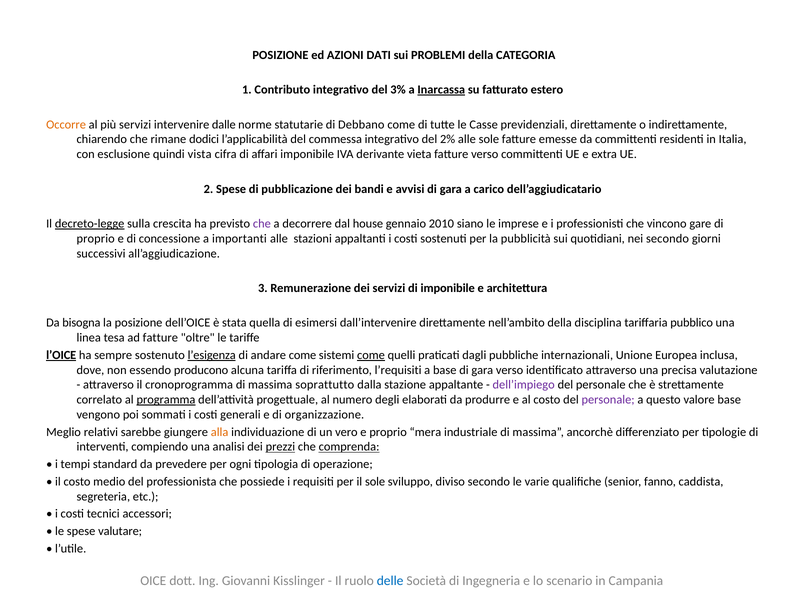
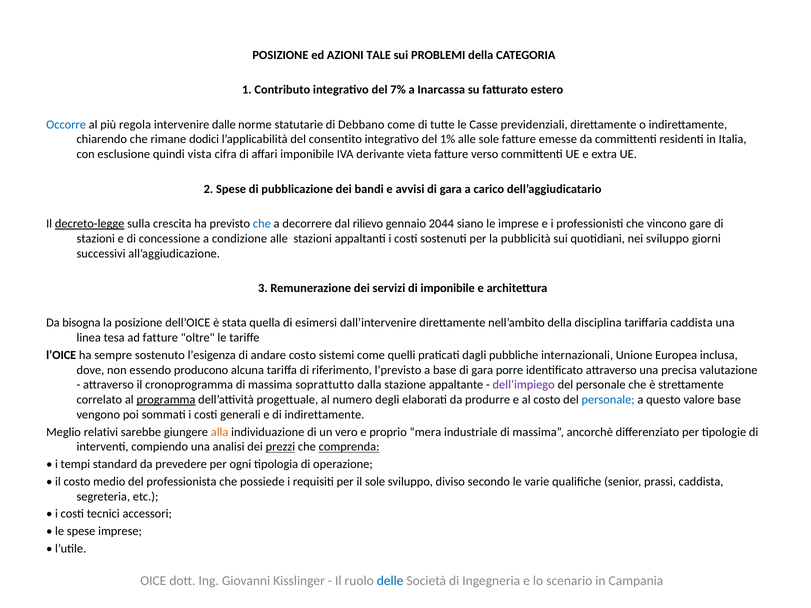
DATI: DATI -> TALE (379, 55)
3%: 3% -> 7% (398, 90)
Inarcassa underline: present -> none (441, 90)
Occorre colour: orange -> blue (66, 125)
più servizi: servizi -> regola (135, 125)
commessa: commessa -> consentito (335, 139)
2%: 2% -> 1% (448, 139)
che colour: purple -> blue (262, 224)
house: house -> rilievo (368, 224)
2010: 2010 -> 2044 (441, 224)
proprio: proprio -> stazioni (96, 239)
importanti: importanti -> condizione (239, 239)
nei secondo: secondo -> sviluppo (667, 239)
tariffaria pubblico: pubblico -> caddista (692, 323)
l’OICE underline: present -> none (61, 355)
l’esigenza underline: present -> none (212, 355)
andare come: come -> costo (302, 355)
come underline: present -> none (371, 355)
l’requisiti: l’requisiti -> l’previsto (398, 370)
gara verso: verso -> porre (510, 370)
personale colour: purple -> blue (608, 400)
di organizzazione: organizzazione -> indirettamente (324, 415)
fanno: fanno -> prassi (660, 482)
spese valutare: valutare -> imprese (120, 531)
